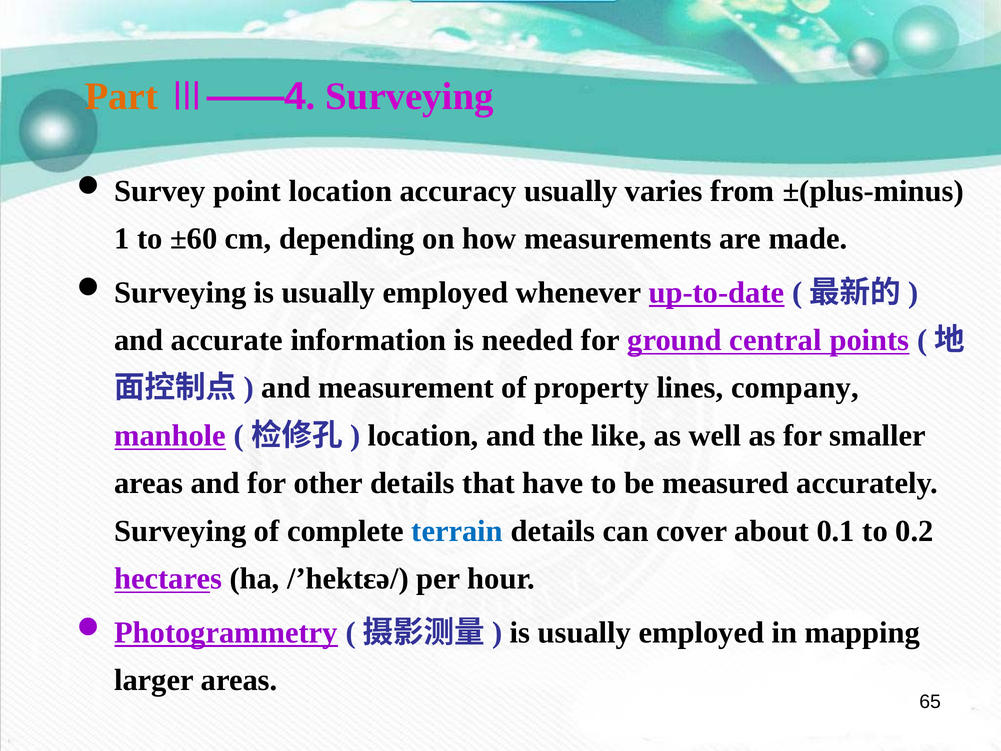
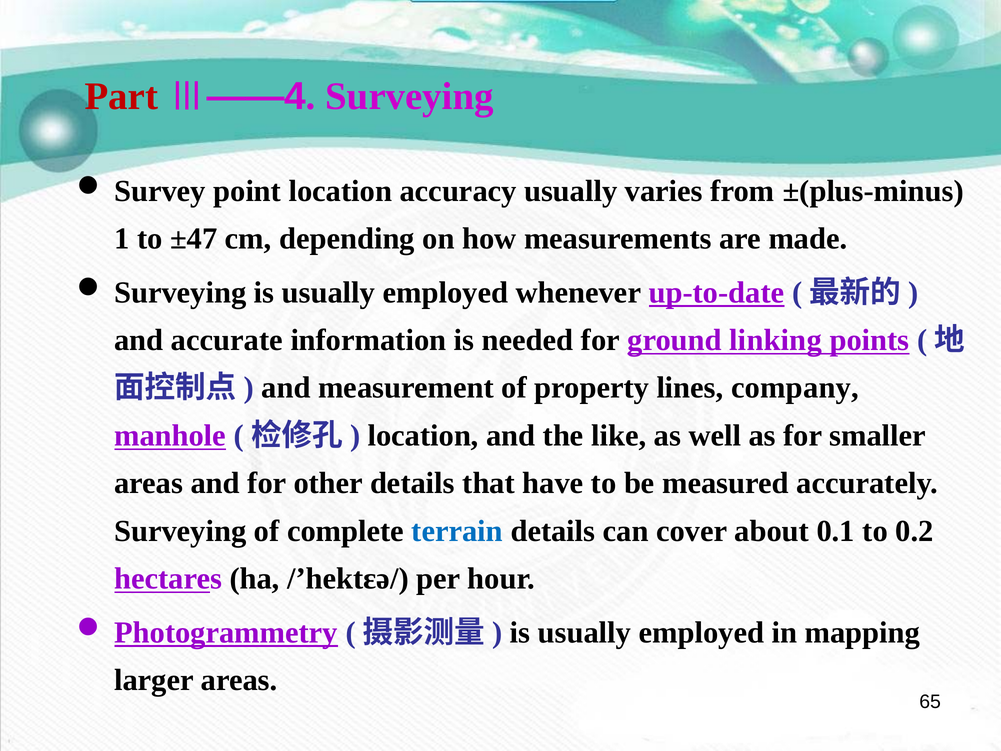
Part colour: orange -> red (121, 96)
±60: ±60 -> ±47 (194, 239)
central: central -> linking (776, 340)
